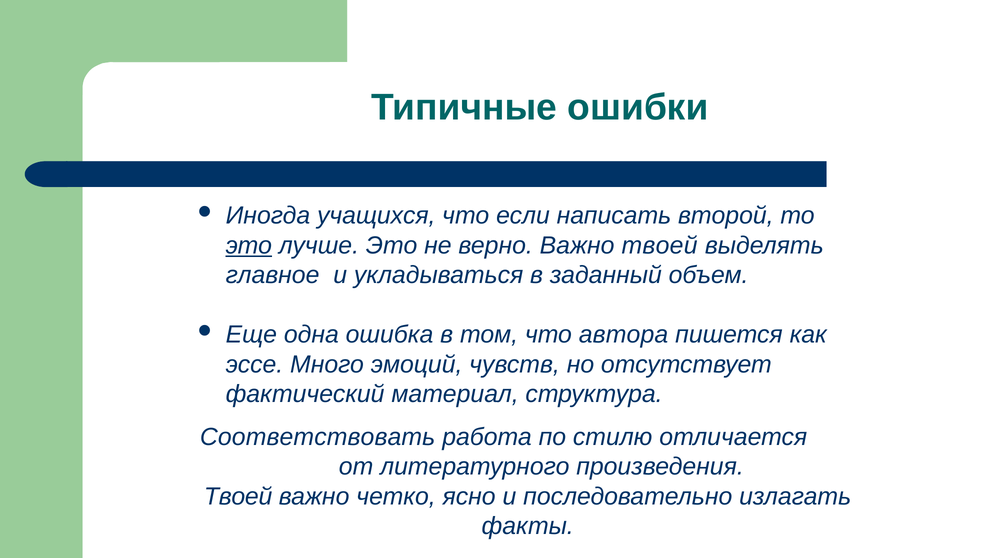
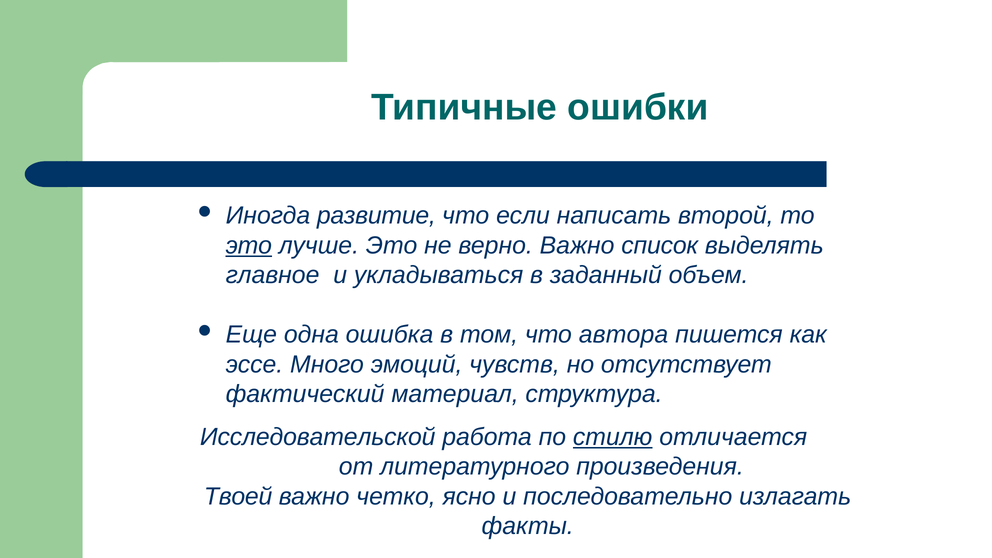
учащихся: учащихся -> развитие (376, 216)
Важно твоей: твоей -> список (660, 245)
Соответствовать: Соответствовать -> Исследовательской (318, 437)
стилю underline: none -> present (613, 437)
